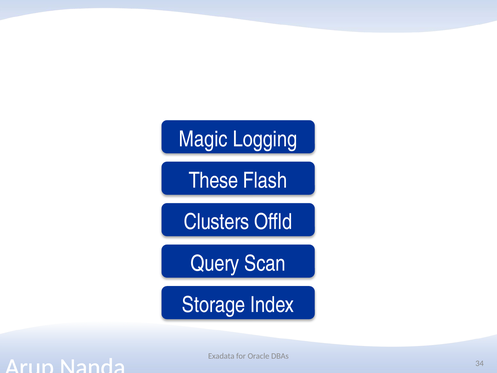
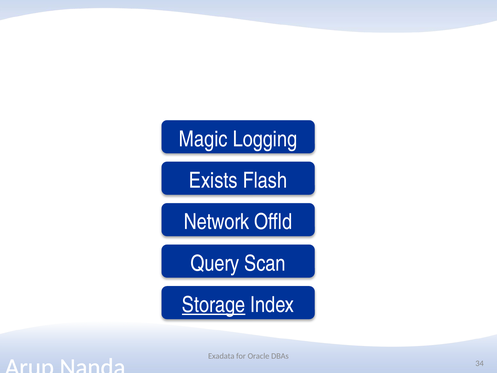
These: These -> Exists (213, 180)
Clusters: Clusters -> Network (217, 222)
Storage underline: none -> present (214, 305)
